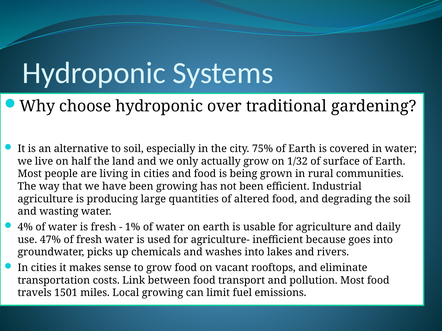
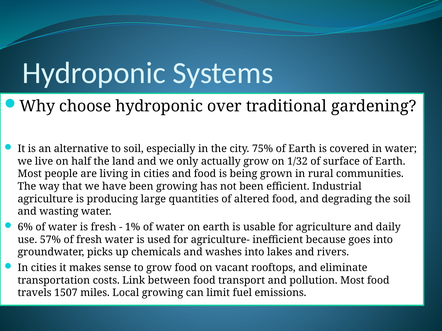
4%: 4% -> 6% (25, 227)
47%: 47% -> 57% (50, 240)
1501: 1501 -> 1507 (66, 293)
